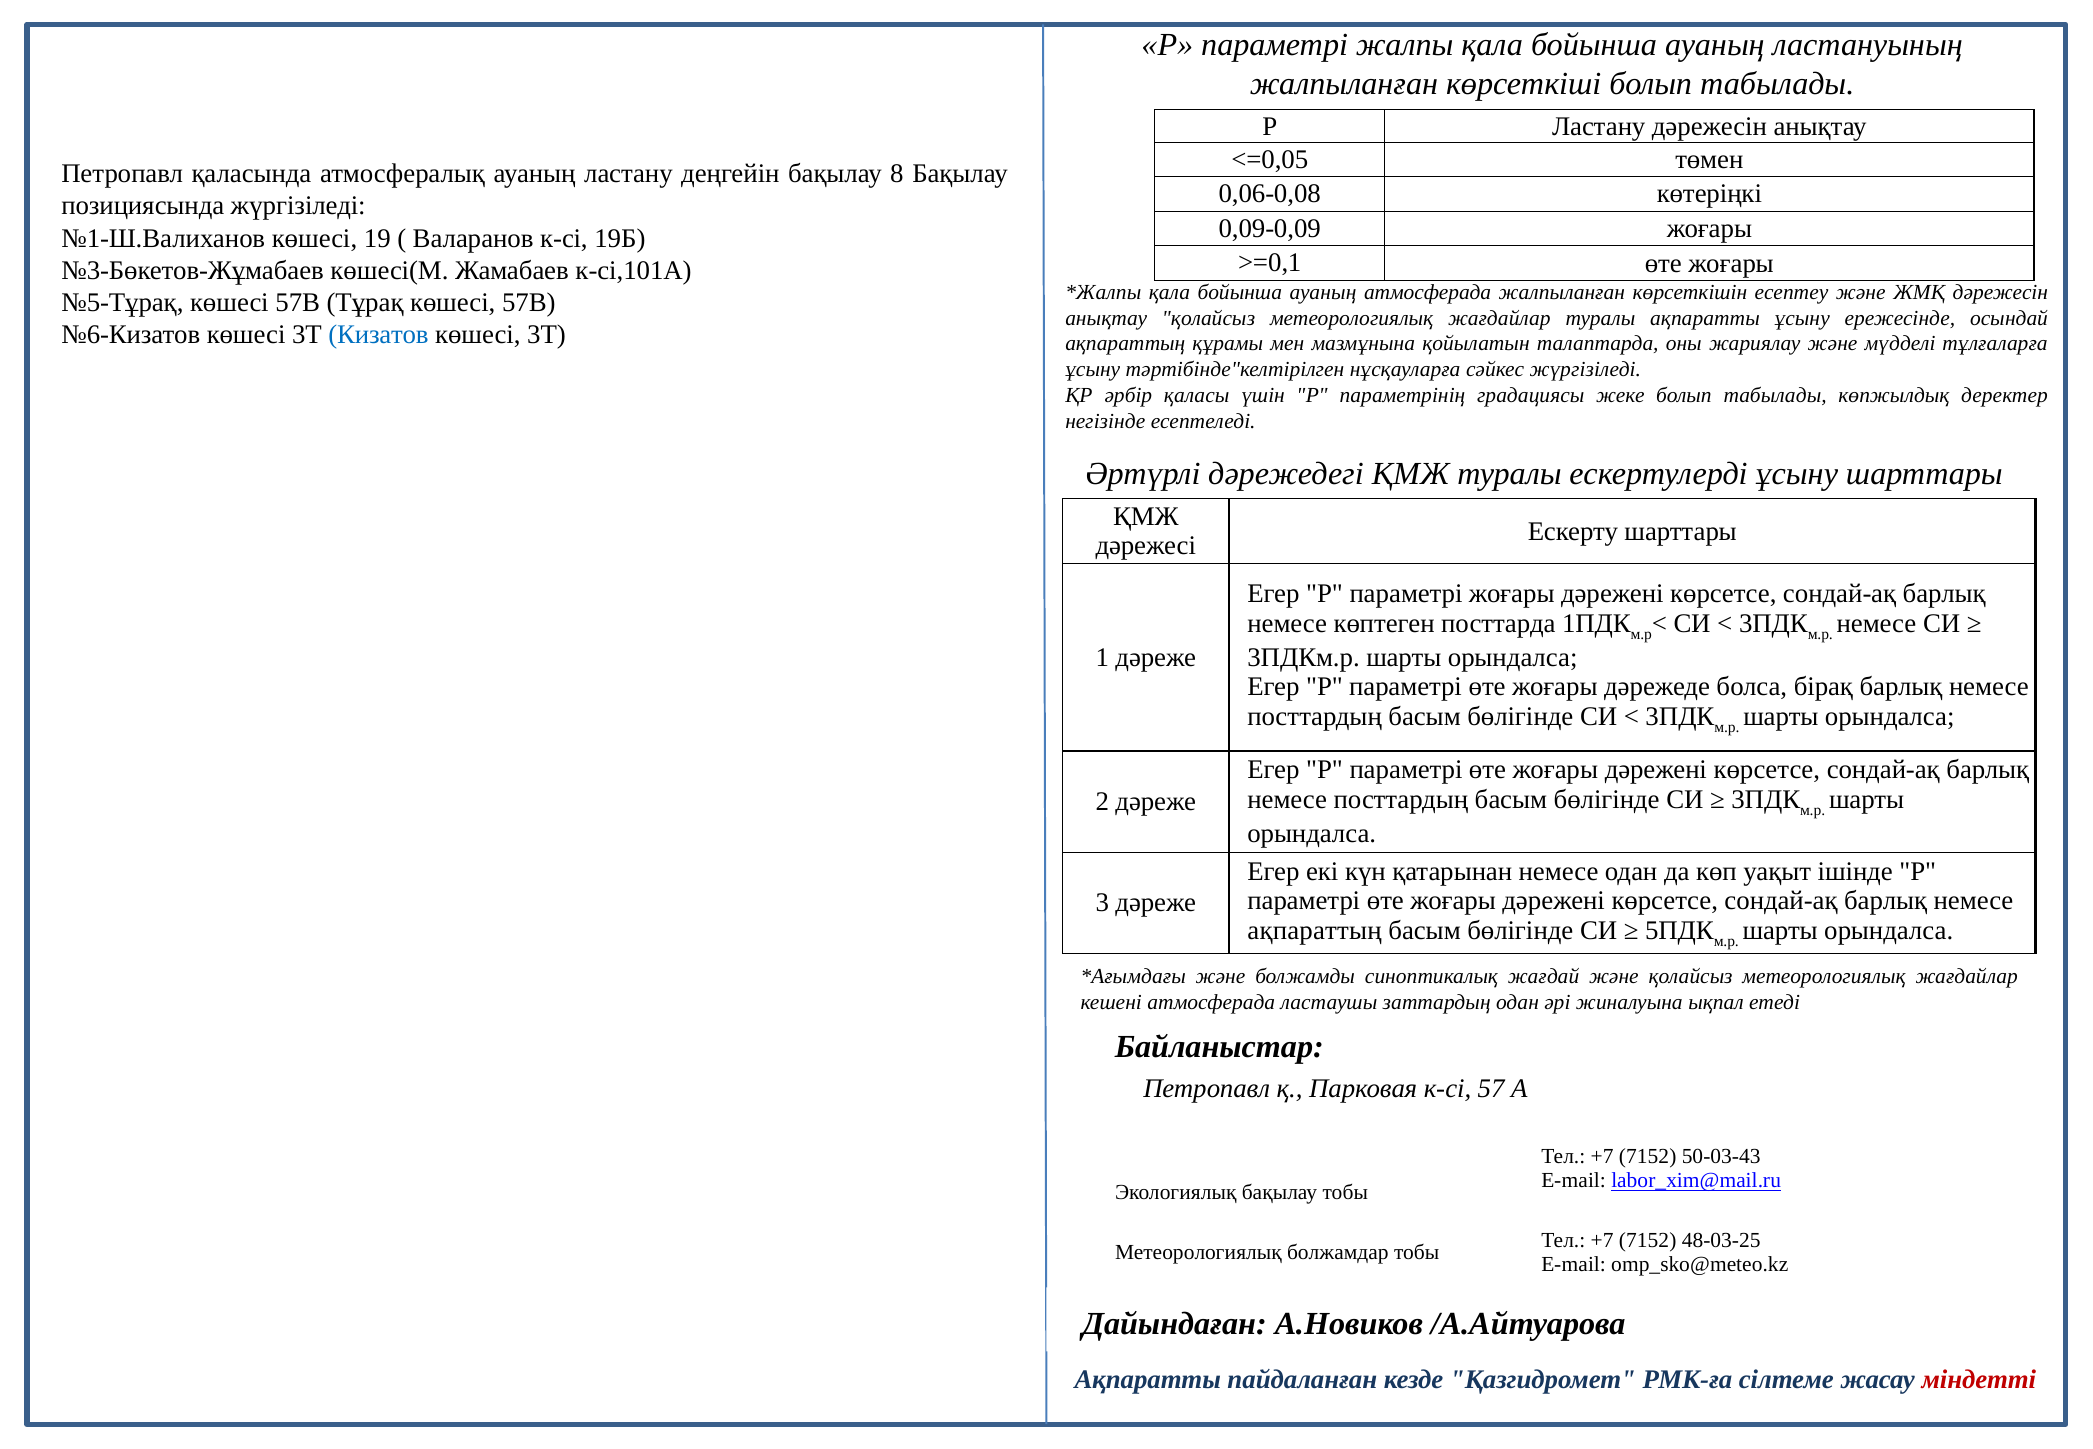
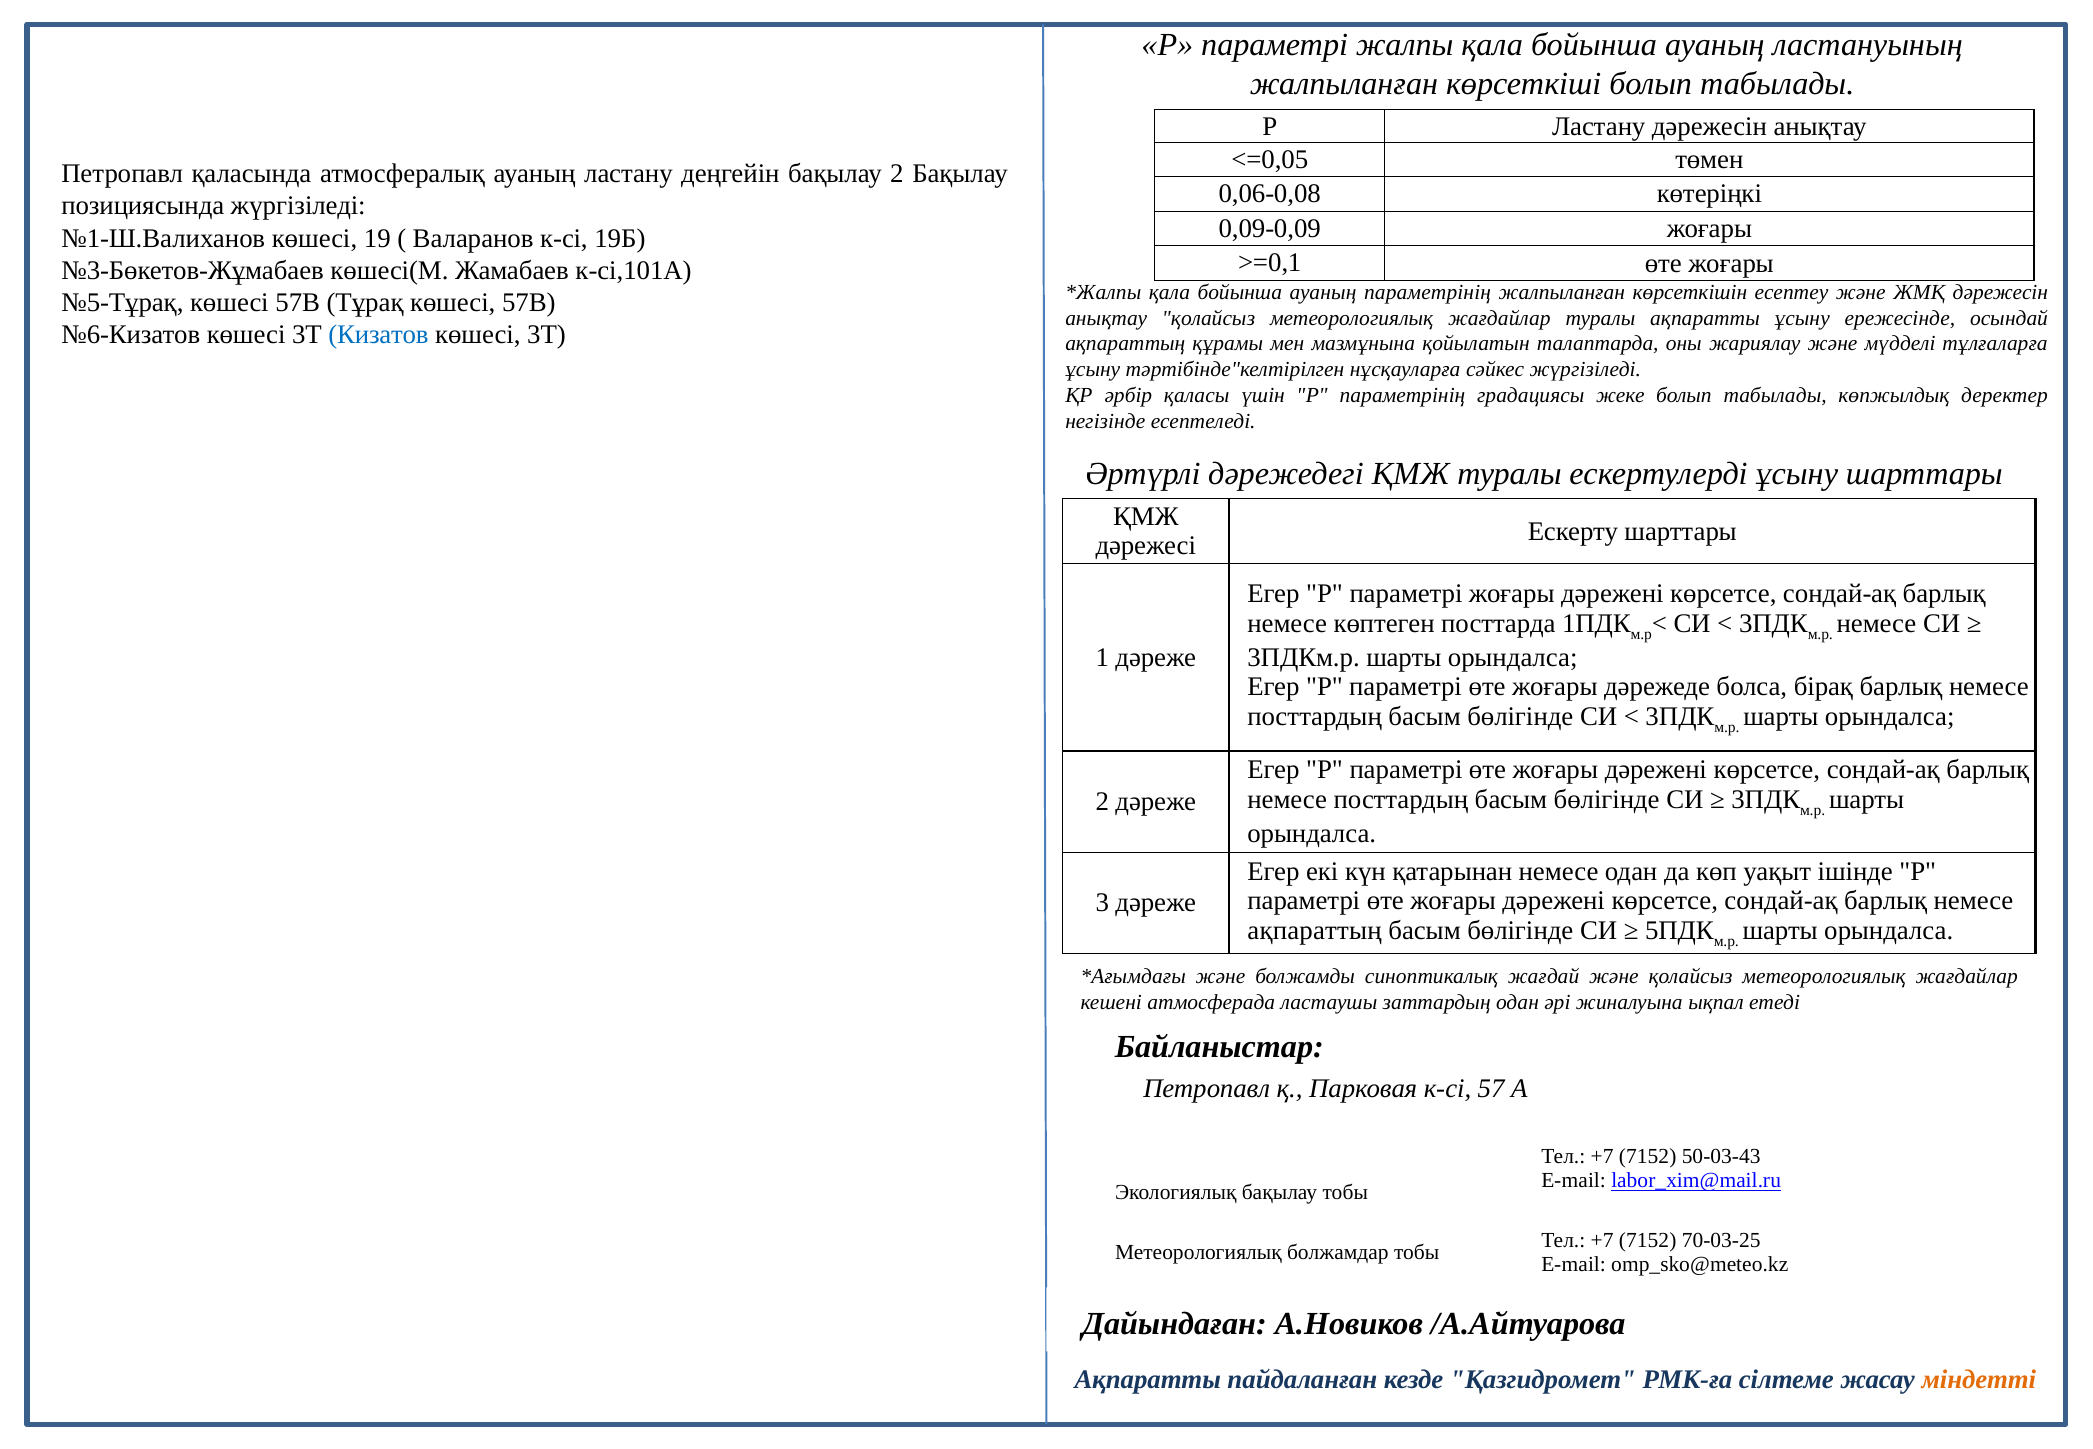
бақылау 8: 8 -> 2 (897, 174)
ауаның атмосферада: атмосферада -> параметрінің (1428, 292)
48-03-25: 48-03-25 -> 70-03-25 (1721, 1240)
міндетті colour: red -> orange (1979, 1380)
